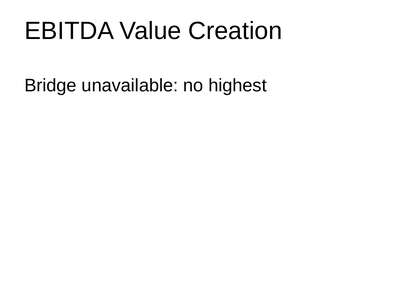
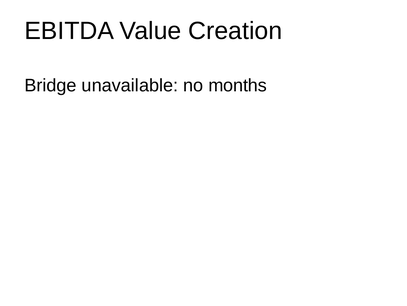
highest: highest -> months (238, 85)
